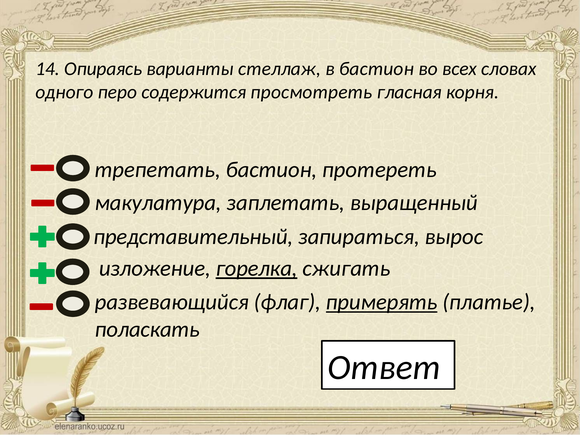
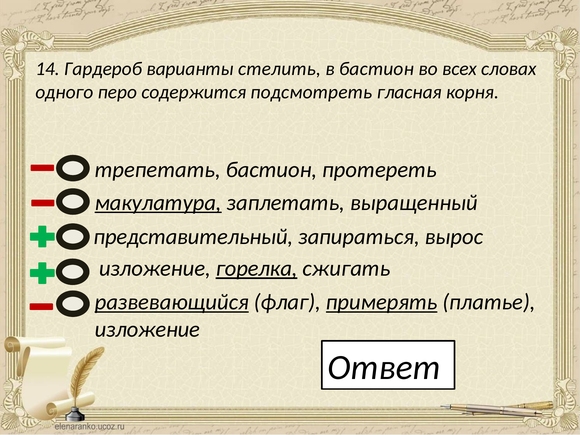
Опираясь: Опираясь -> Гардероб (103, 69)
стеллаж: стеллаж -> стелить (280, 69)
просмотреть: просмотреть -> подсмотреть (311, 92)
макулатура underline: none -> present (158, 203)
развевающийся underline: none -> present (172, 302)
поласкать: поласкать -> изложение (147, 329)
